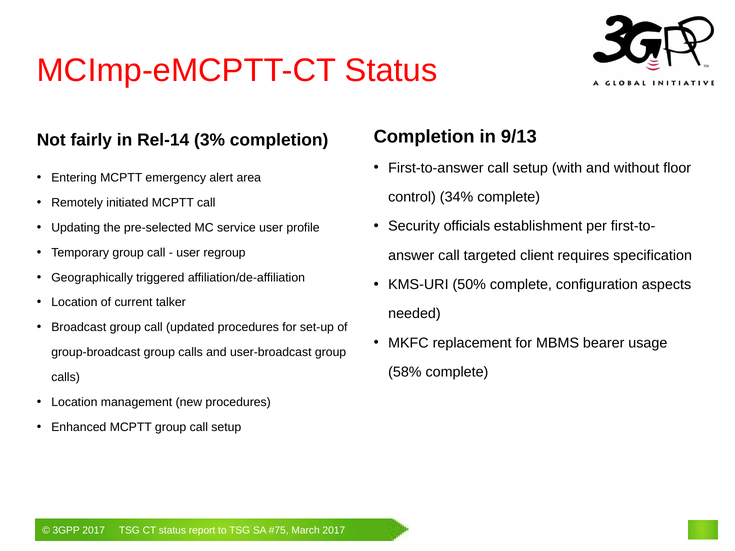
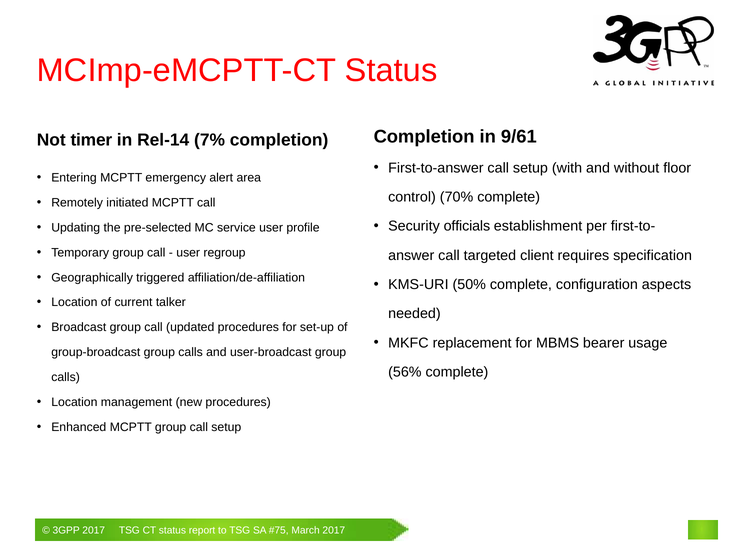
9/13: 9/13 -> 9/61 (519, 137)
fairly: fairly -> timer (91, 140)
3%: 3% -> 7% (210, 140)
34%: 34% -> 70% (457, 197)
58%: 58% -> 56% (405, 372)
